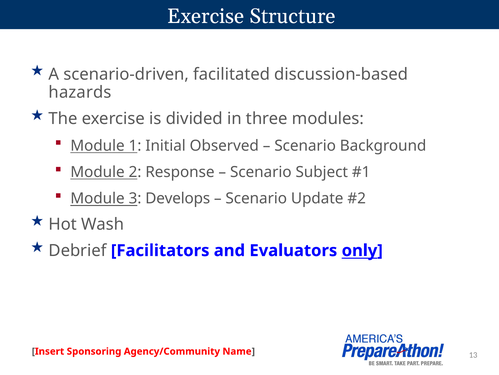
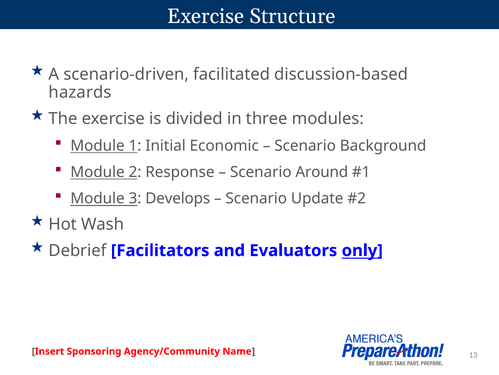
Observed: Observed -> Economic (224, 145)
Subject: Subject -> Around (322, 172)
